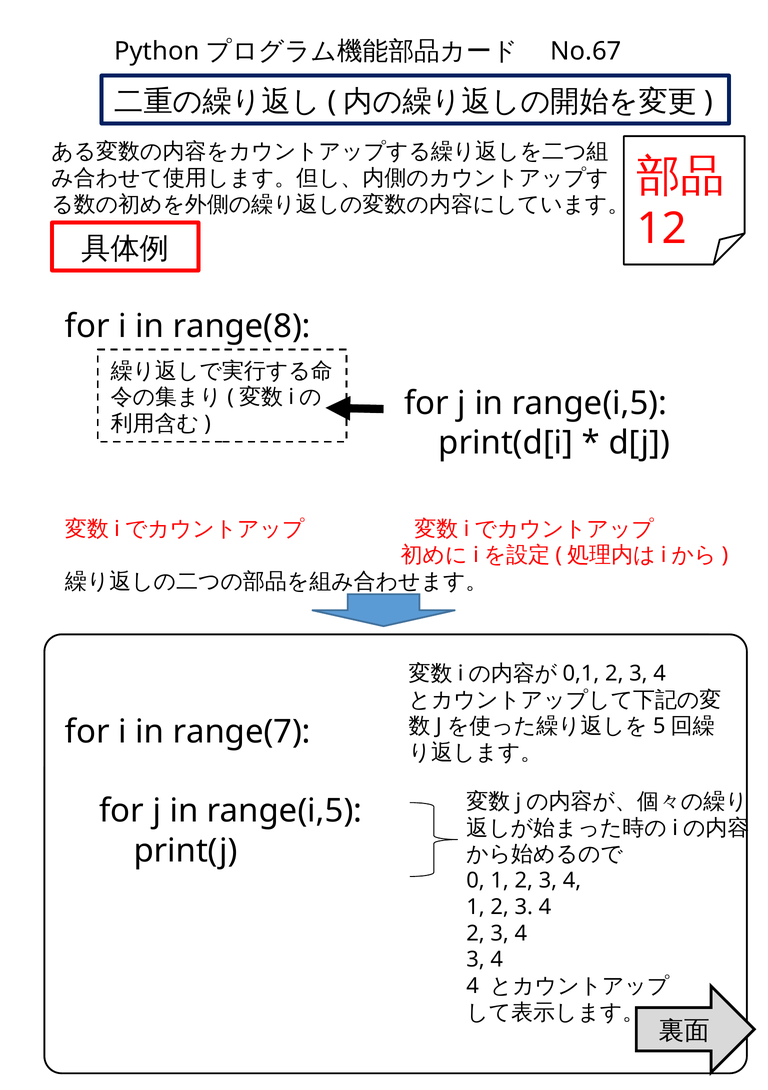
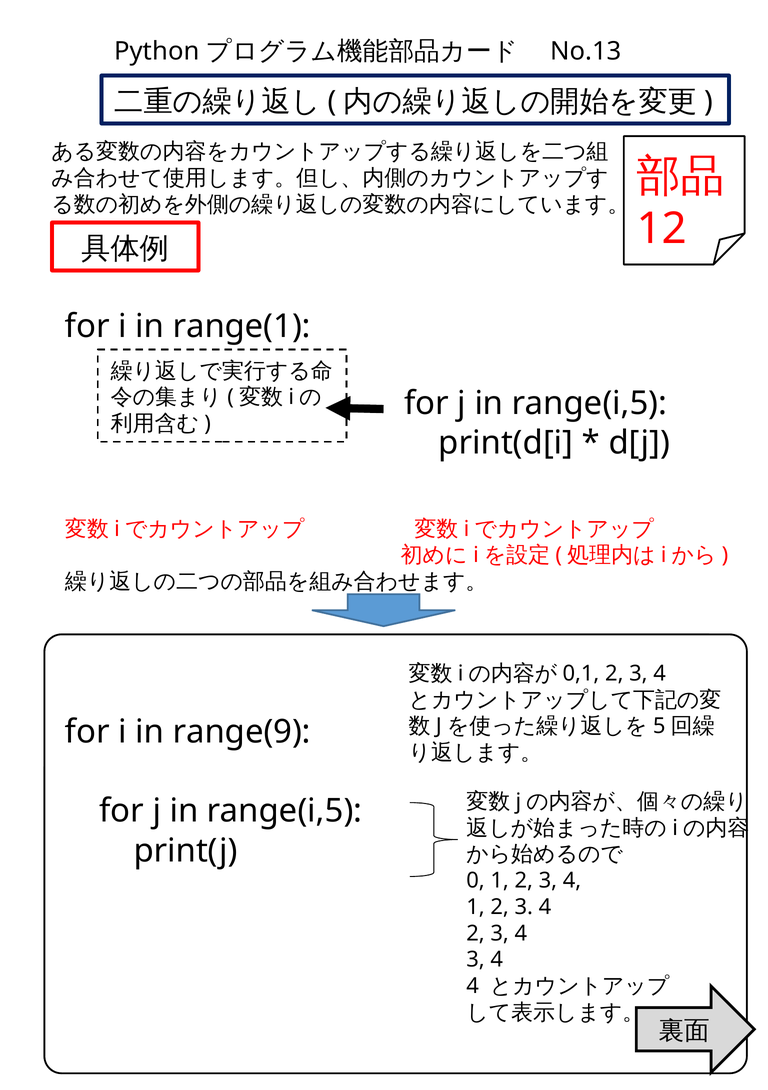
No.67: No.67 -> No.13 (586, 51)
range(8: range(8 -> range(1 (242, 326)
range(7: range(7 -> range(9 (242, 732)
